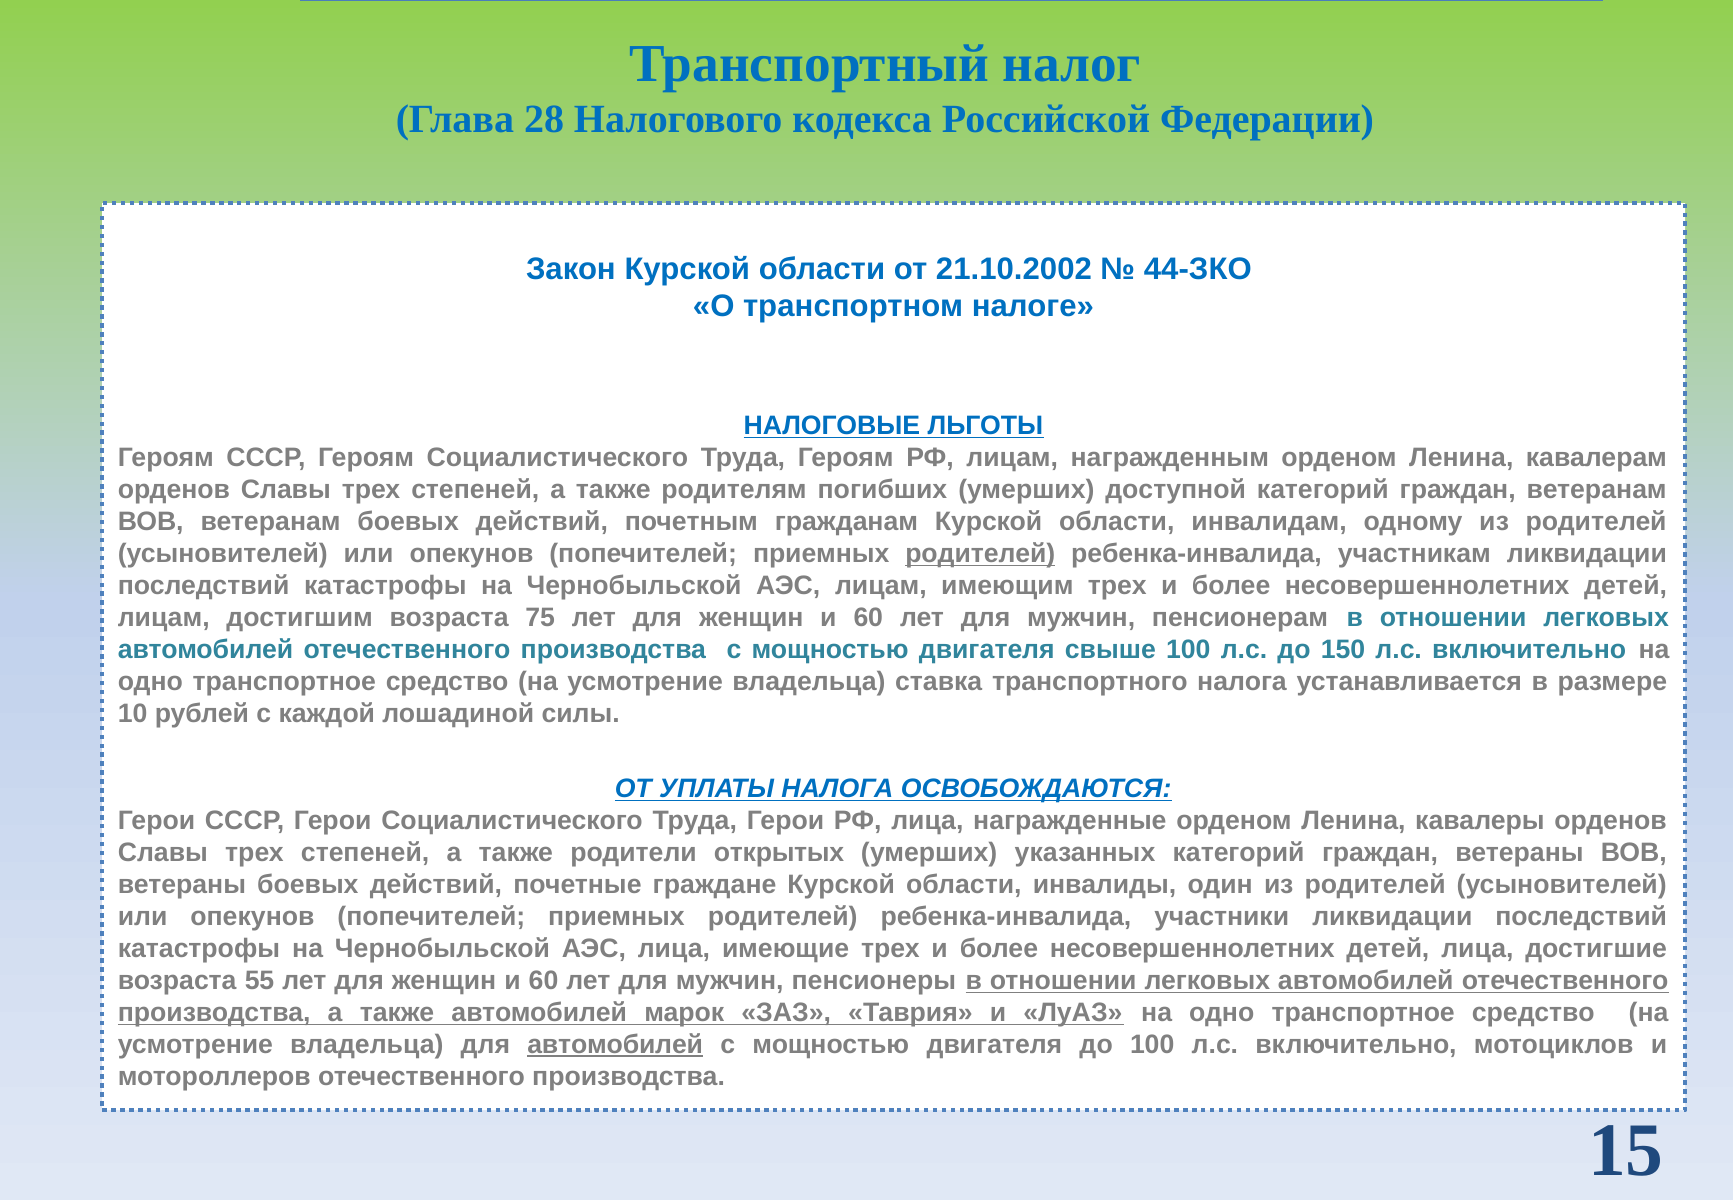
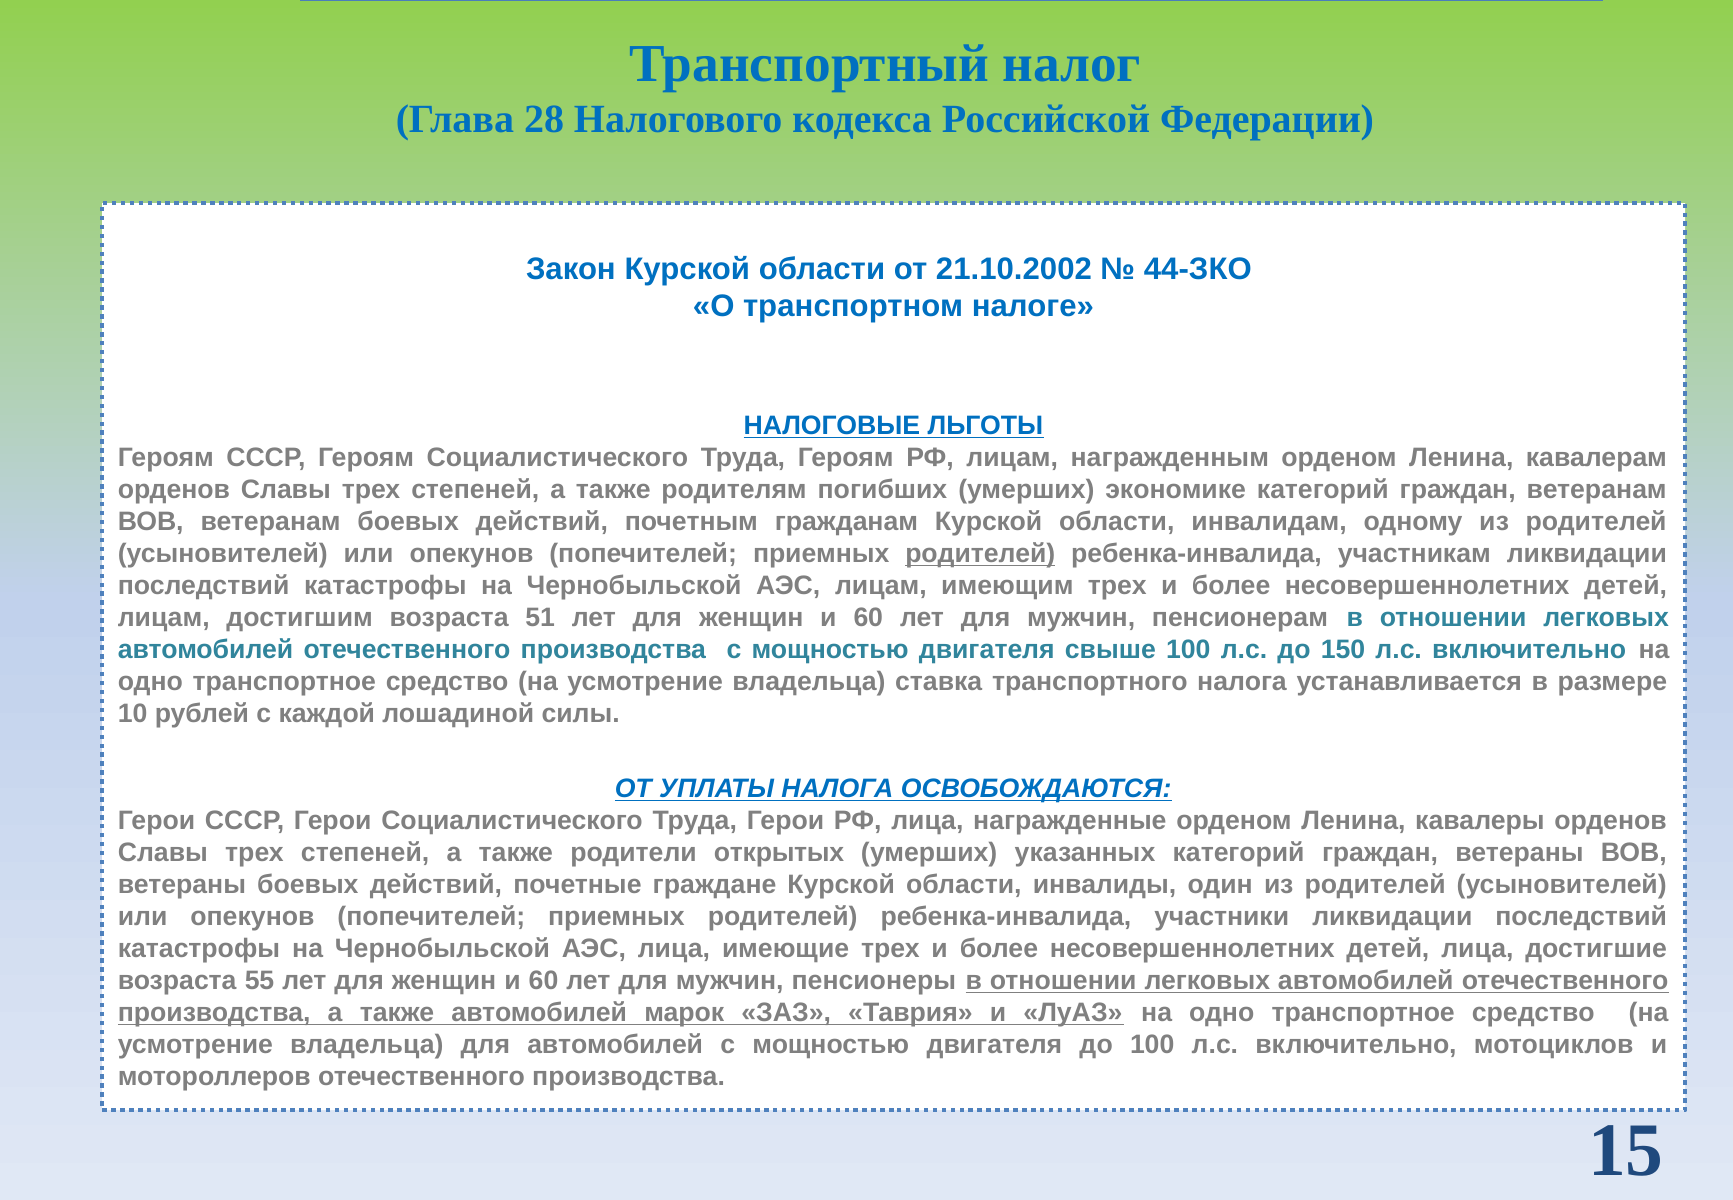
доступной: доступной -> экономике (1176, 490)
75: 75 -> 51 (540, 618)
автомобилей underline: present -> none (615, 1044)
